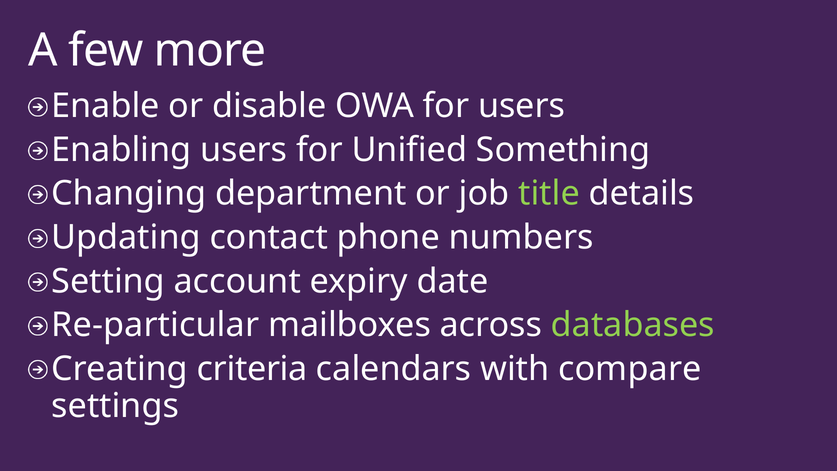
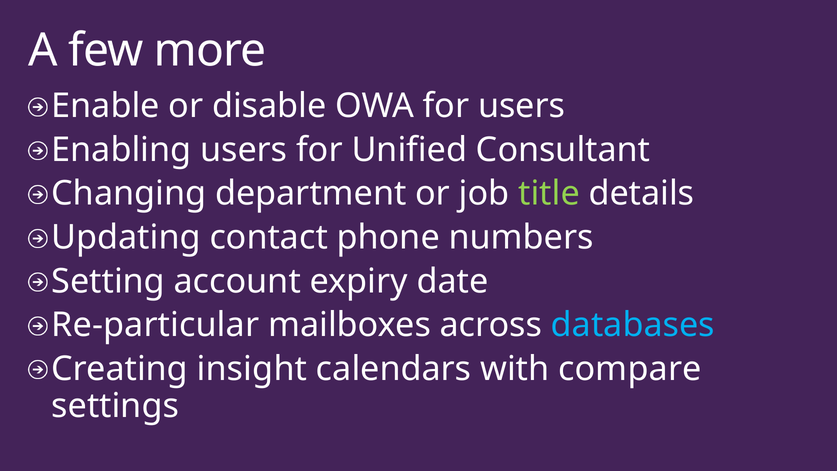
Something: Something -> Consultant (563, 150)
databases colour: light green -> light blue (633, 325)
criteria: criteria -> insight (252, 369)
